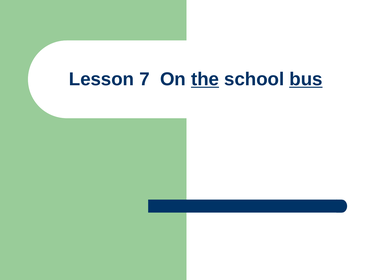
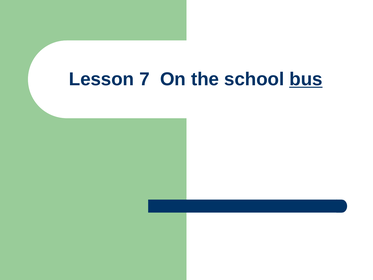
the underline: present -> none (205, 79)
